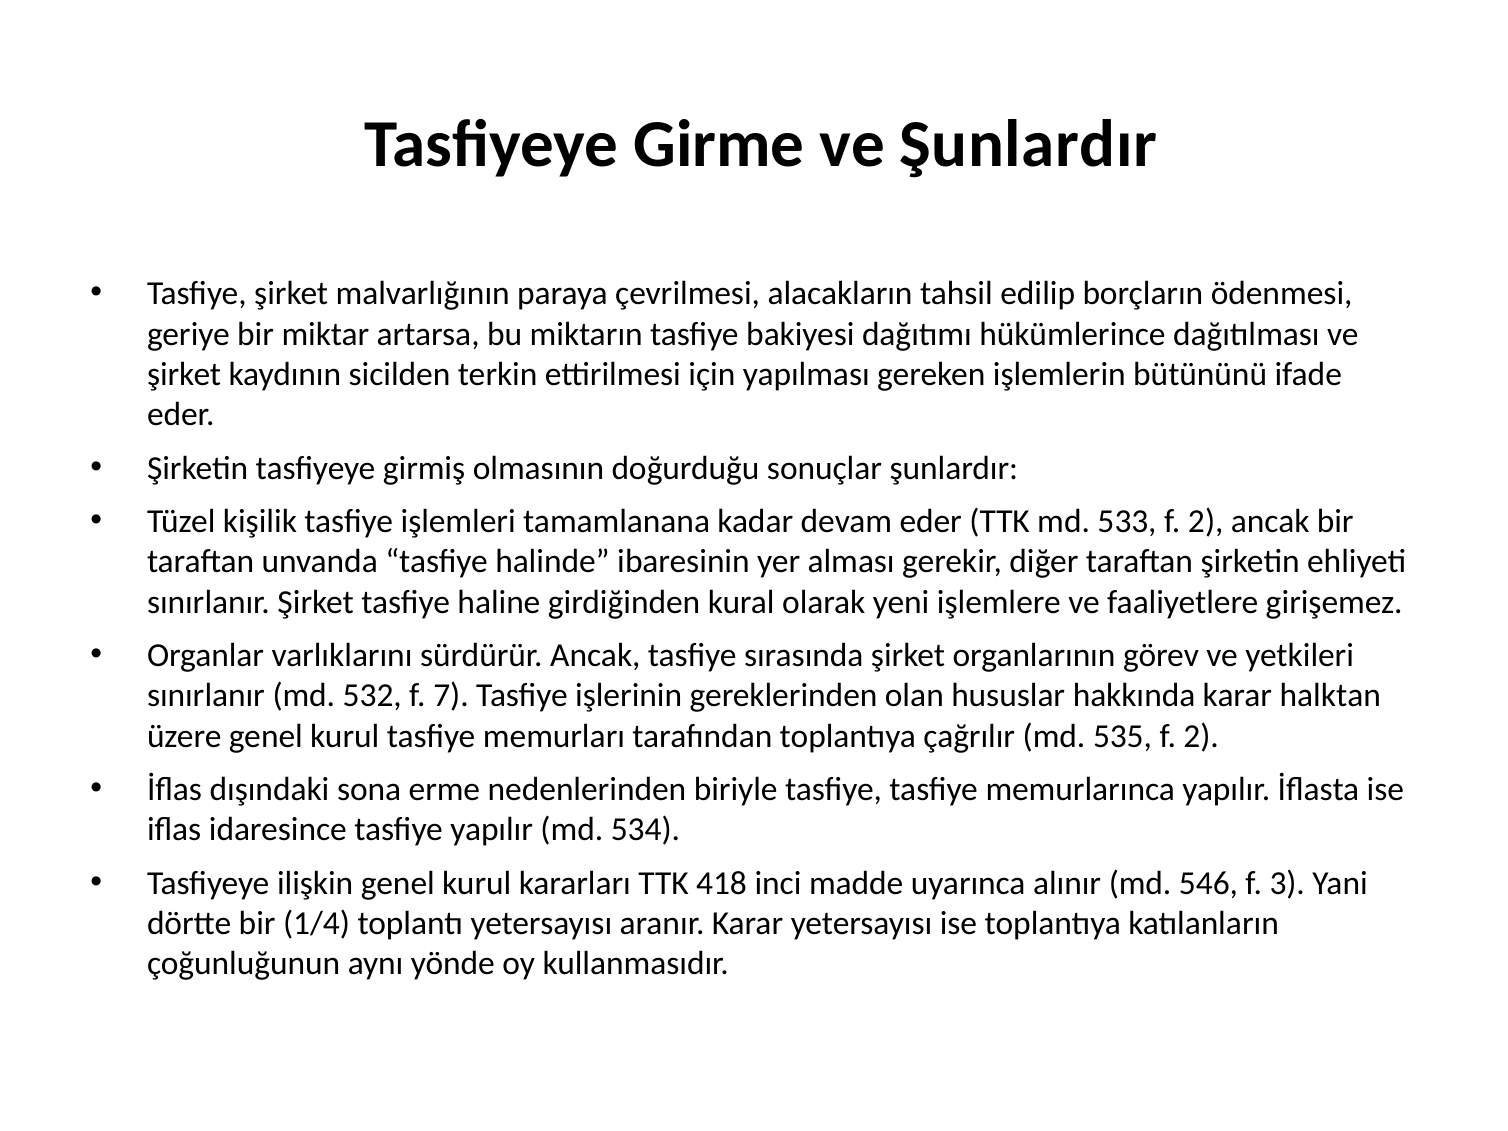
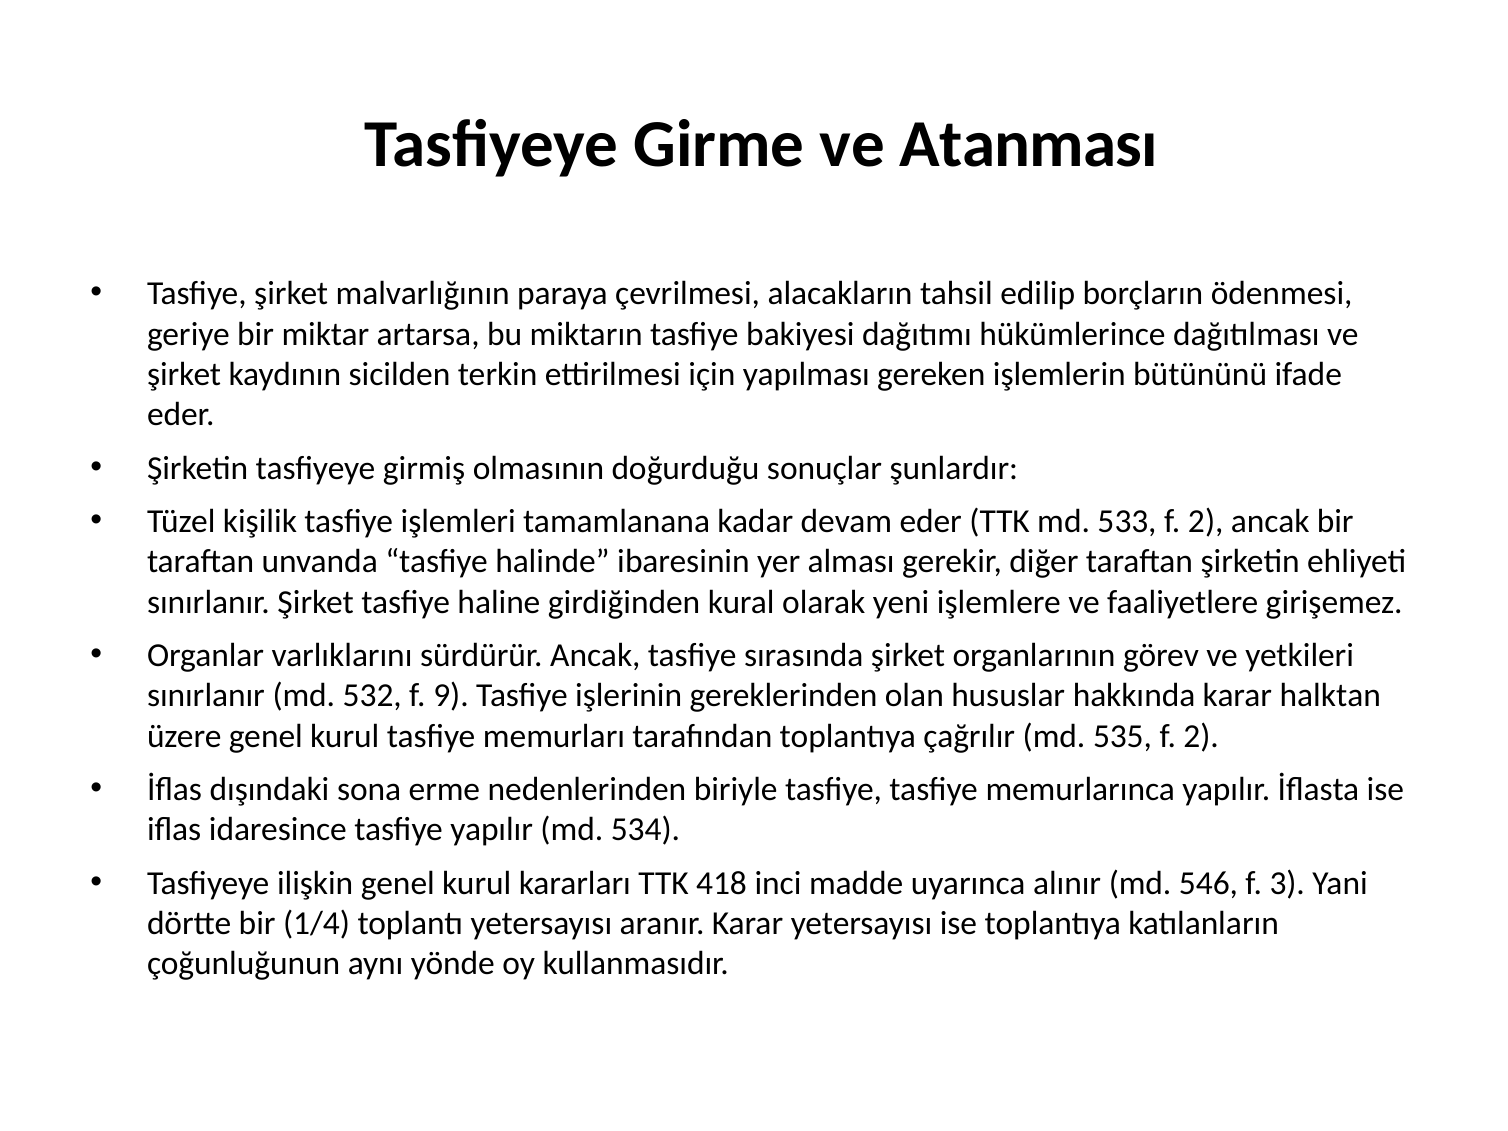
ve Şunlardır: Şunlardır -> Atanması (1029, 144)
7: 7 -> 9 (451, 696)
